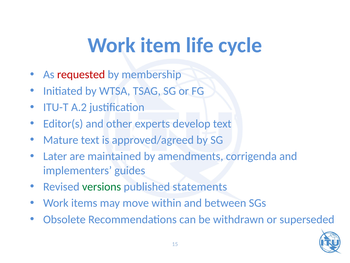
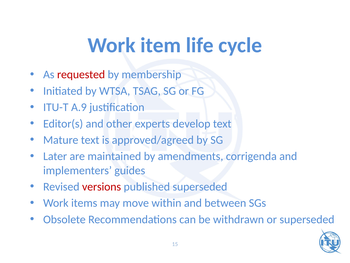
A.2: A.2 -> A.9 (79, 107)
versions colour: green -> red (102, 186)
published statements: statements -> superseded (200, 186)
